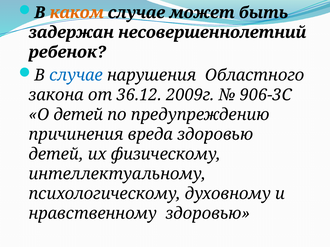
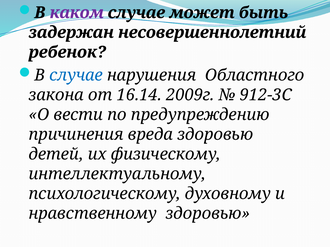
каком colour: orange -> purple (77, 13)
36.12: 36.12 -> 16.14 (139, 95)
906-3С: 906-3С -> 912-3С (266, 95)
О детей: детей -> вести (78, 115)
